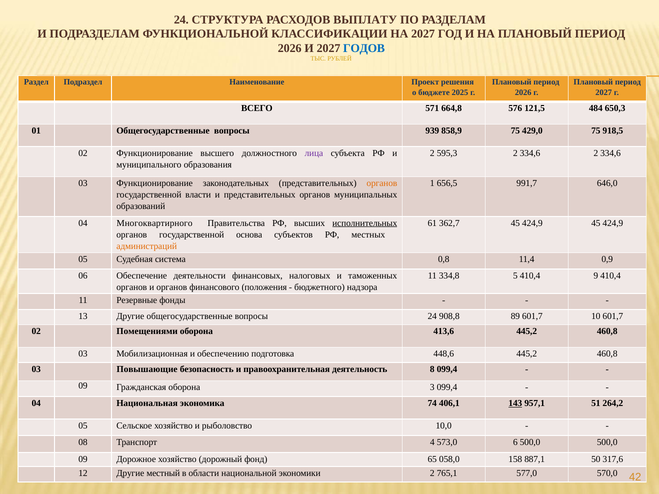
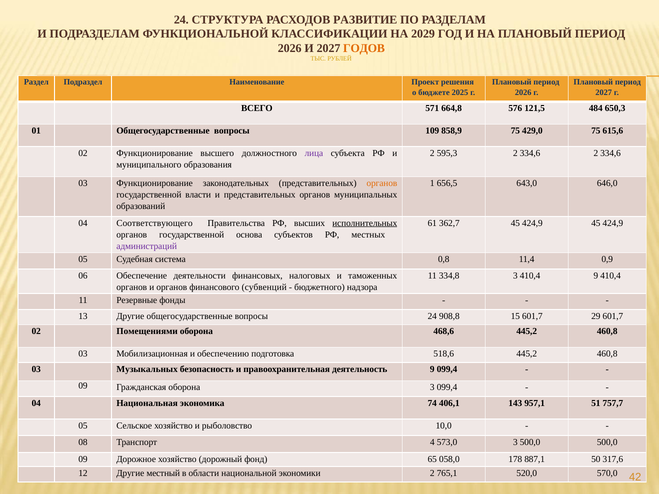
ВЫПЛАТУ: ВЫПЛАТУ -> РАЗВИТИЕ (365, 20)
НА 2027: 2027 -> 2029 (423, 34)
ГОДОВ colour: blue -> orange (364, 48)
939: 939 -> 109 (432, 131)
918,5: 918,5 -> 615,6 (613, 131)
991,7: 991,7 -> 643,0 (527, 183)
Многоквартирного: Многоквартирного -> Соответствующего (155, 223)
администраций colour: orange -> purple (147, 246)
334,8 5: 5 -> 3 (515, 276)
положения: положения -> субвенций (264, 287)
89: 89 -> 15 (515, 316)
10: 10 -> 29 (596, 316)
413,6: 413,6 -> 468,6 (444, 332)
448,6: 448,6 -> 518,6 (444, 354)
Повышающие: Повышающие -> Музыкальных (147, 369)
деятельность 8: 8 -> 9 (432, 369)
143 underline: present -> none (515, 403)
264,2: 264,2 -> 757,7 (613, 403)
573,0 6: 6 -> 3 (515, 442)
158: 158 -> 178 (515, 459)
577,0: 577,0 -> 520,0 (527, 473)
